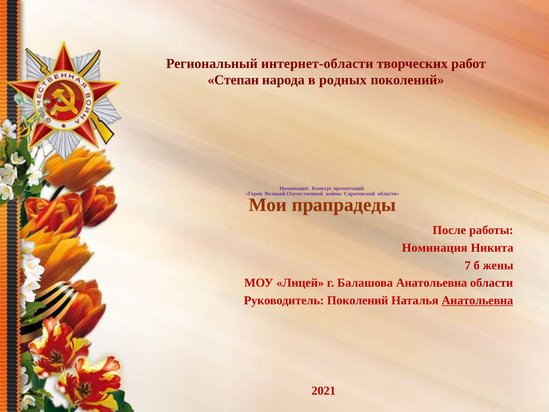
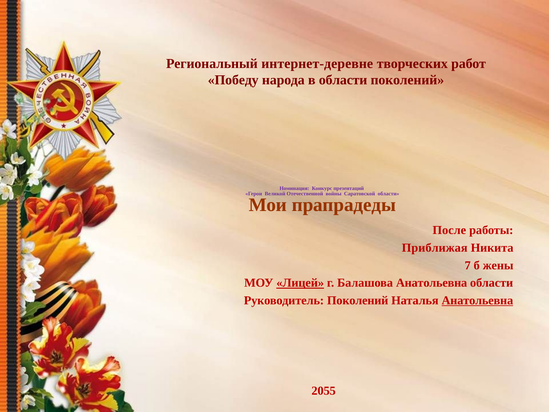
интернет-области: интернет-области -> интернет-деревне (317, 63)
Степан: Степан -> Победу (233, 80)
в родных: родных -> области (343, 80)
Номинация: Номинация -> Приближая (435, 248)
Лицей underline: none -> present (300, 283)
2021: 2021 -> 2055 (324, 391)
